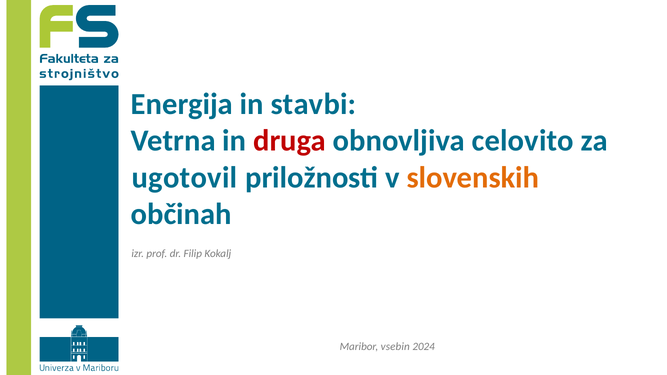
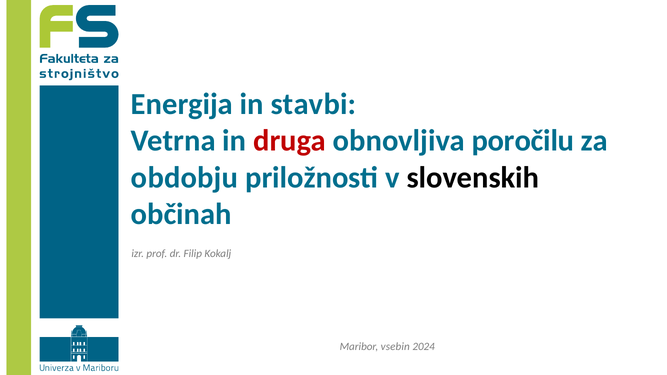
celovito: celovito -> poročilu (523, 141)
ugotovil: ugotovil -> obdobju (185, 178)
slovenskih colour: orange -> black (473, 178)
